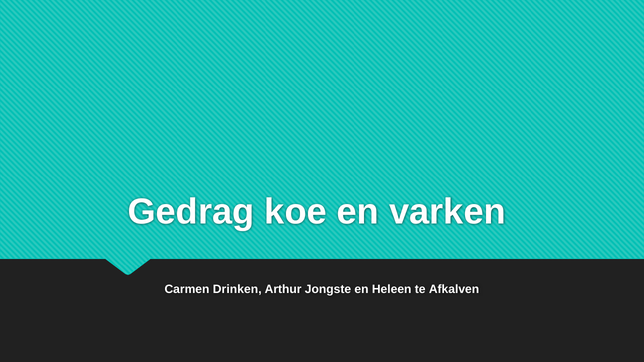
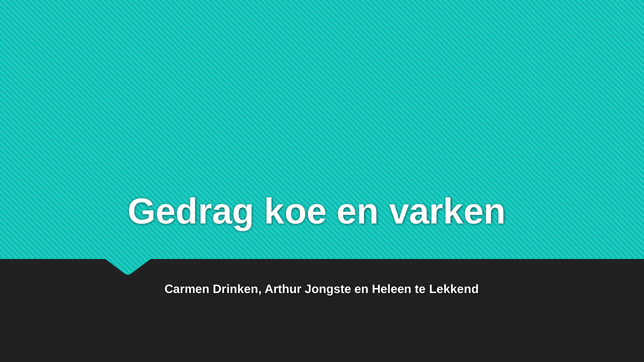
Afkalven: Afkalven -> Lekkend (454, 289)
